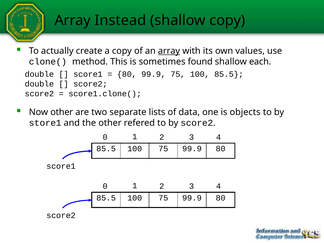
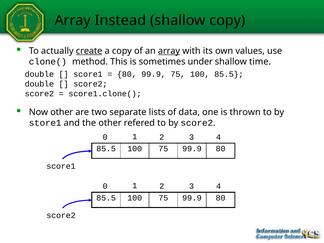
create underline: none -> present (89, 51)
found: found -> under (200, 62)
each: each -> time (260, 62)
objects: objects -> thrown (245, 112)
